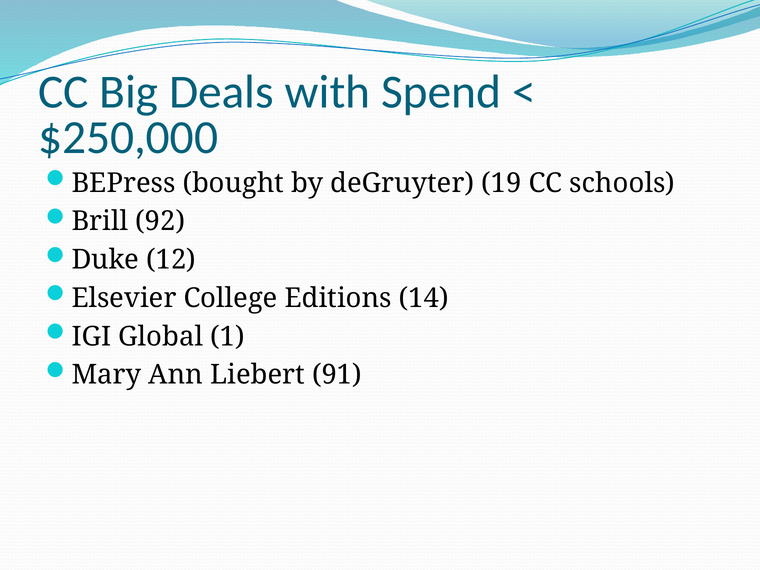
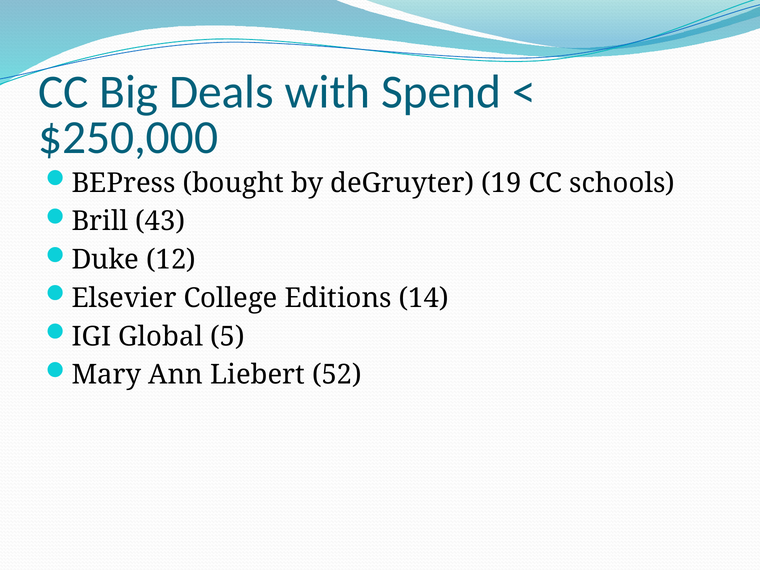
92: 92 -> 43 (160, 221)
1: 1 -> 5 (228, 337)
91: 91 -> 52 (337, 375)
